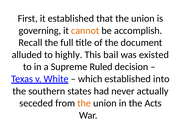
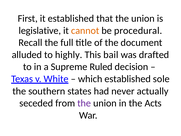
governing: governing -> legislative (40, 30)
accomplish: accomplish -> procedural (138, 30)
existed: existed -> drafted (154, 55)
into: into -> sole (161, 79)
the colour: orange -> purple (84, 103)
